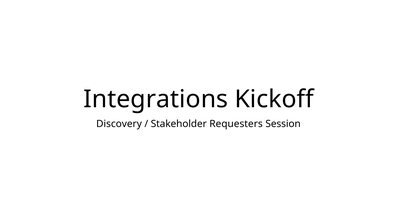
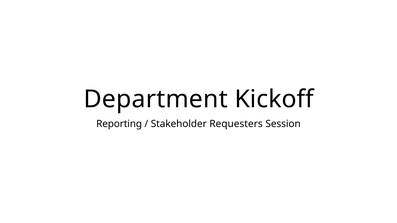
Integrations: Integrations -> Department (156, 99)
Discovery: Discovery -> Reporting (119, 124)
